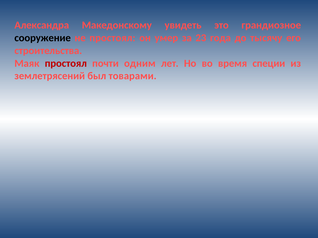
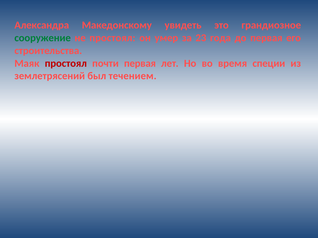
сооружение colour: black -> green (43, 38)
до тысячу: тысячу -> первая (266, 38)
почти одним: одним -> первая (140, 63)
товарами: товарами -> течением (133, 76)
